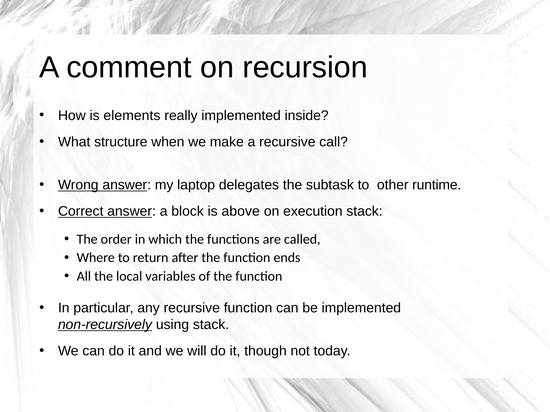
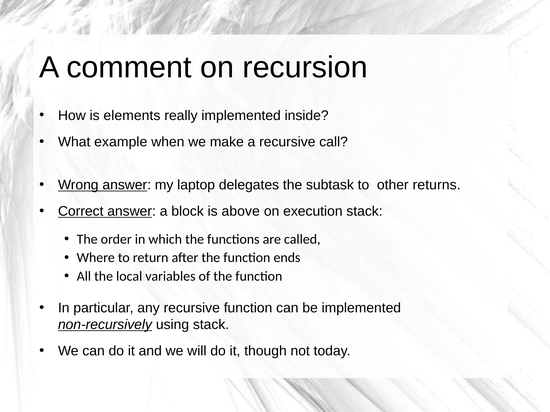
structure: structure -> example (121, 142)
runtime: runtime -> returns (437, 185)
